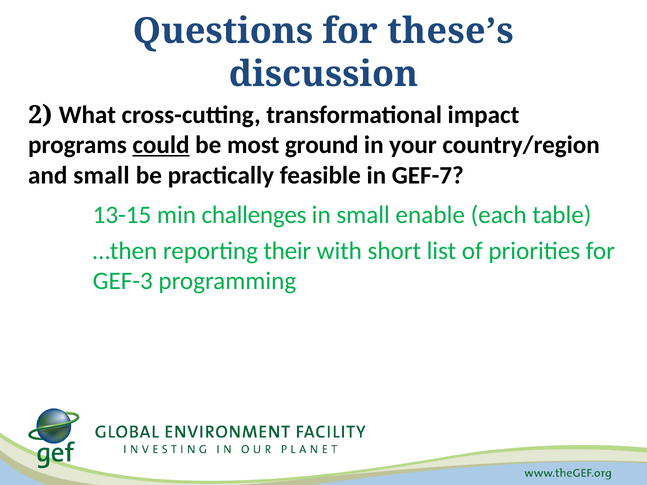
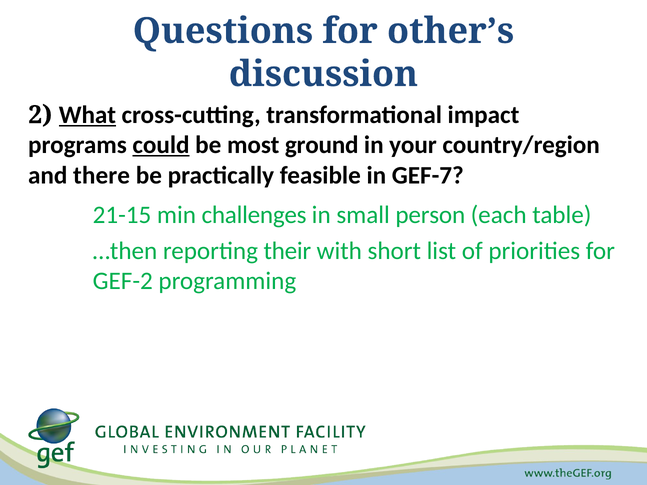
these’s: these’s -> other’s (451, 31)
What underline: none -> present (87, 115)
and small: small -> there (102, 175)
13-15: 13-15 -> 21-15 (122, 215)
enable: enable -> person (430, 215)
GEF-3: GEF-3 -> GEF-2 (123, 281)
